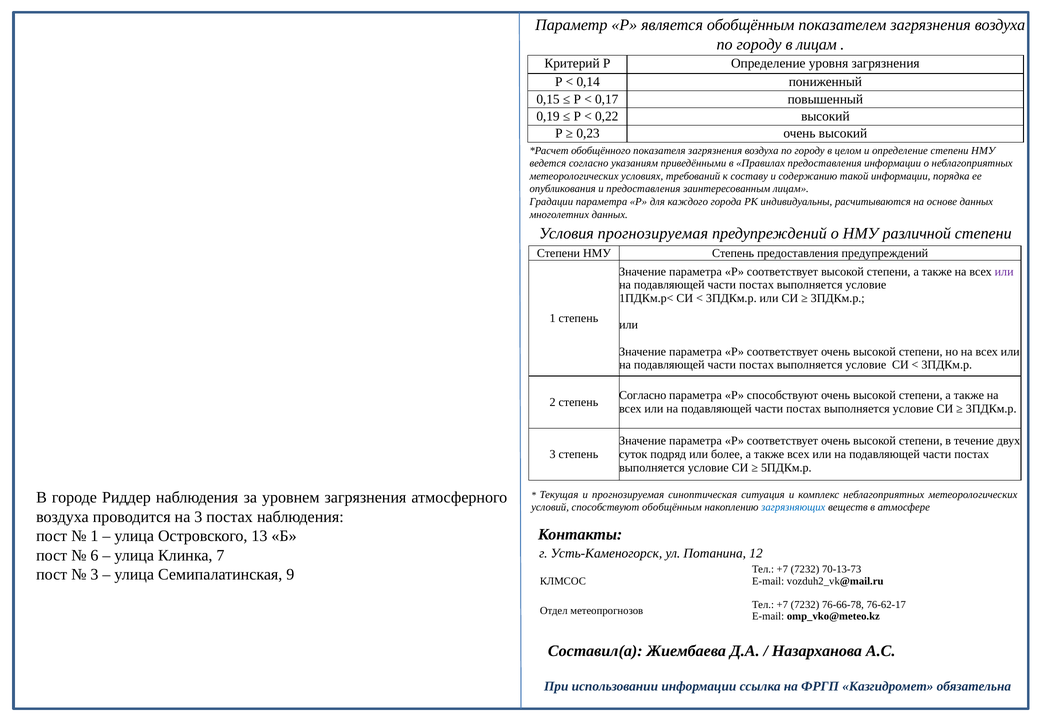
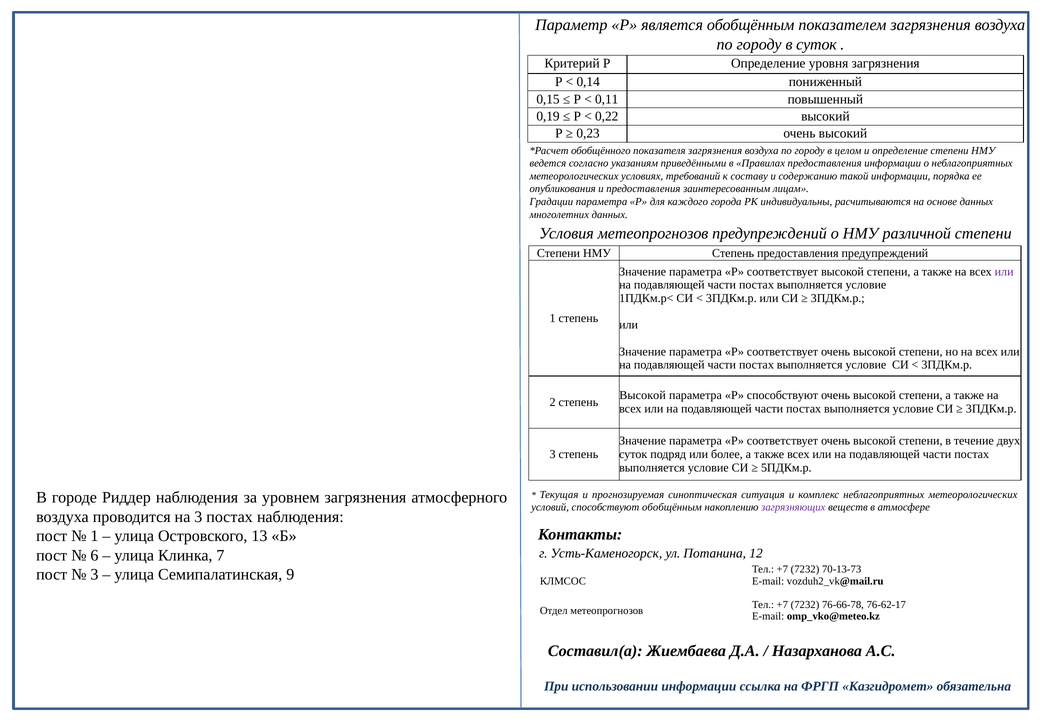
в лицам: лицам -> суток (817, 44)
0,17: 0,17 -> 0,11 (607, 99)
Условия прогнозируемая: прогнозируемая -> метеопрогнозов (653, 233)
Согласно: Согласно -> Высокой (643, 396)
загрязняющих colour: blue -> purple (793, 508)
